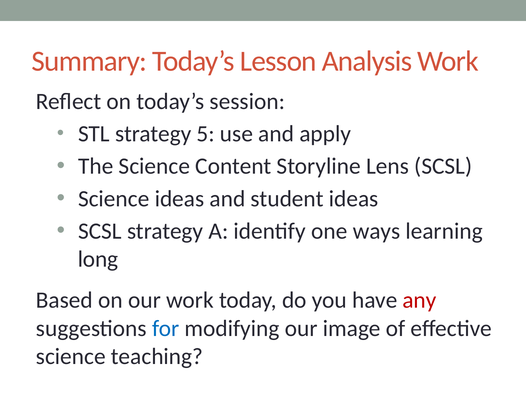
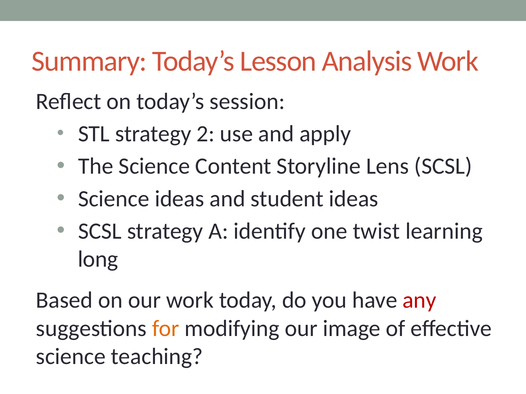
5: 5 -> 2 (206, 134)
ways: ways -> twist (376, 231)
for colour: blue -> orange (166, 329)
